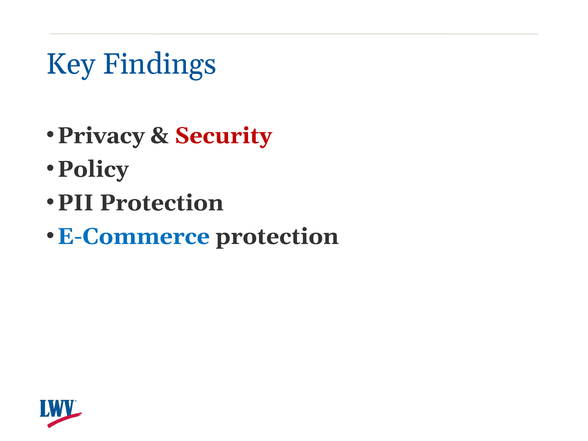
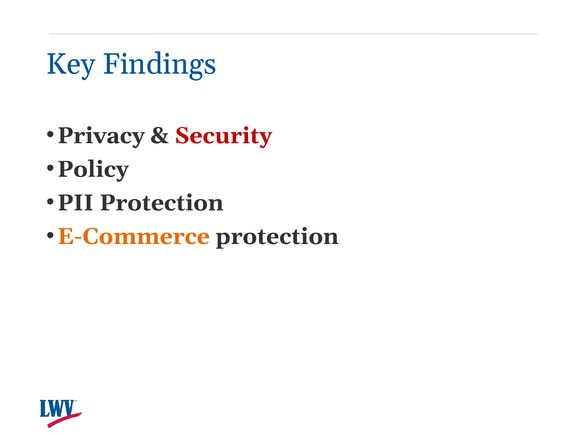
E-Commerce colour: blue -> orange (134, 236)
